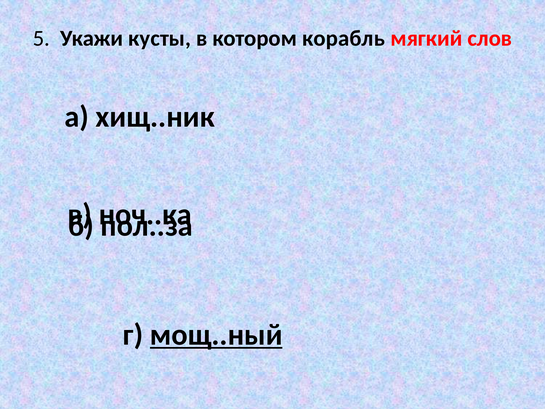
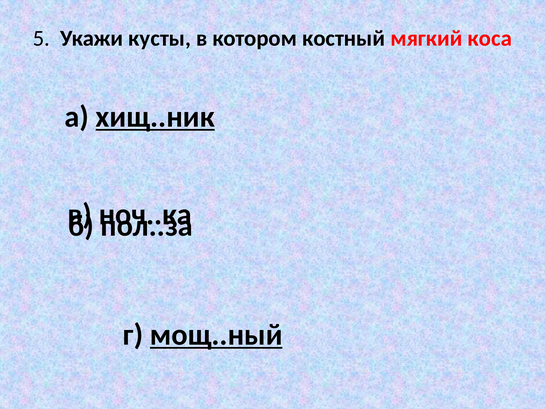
корабль: корабль -> костный (344, 38)
слов: слов -> коса (490, 38)
хищ..ник underline: none -> present (155, 117)
